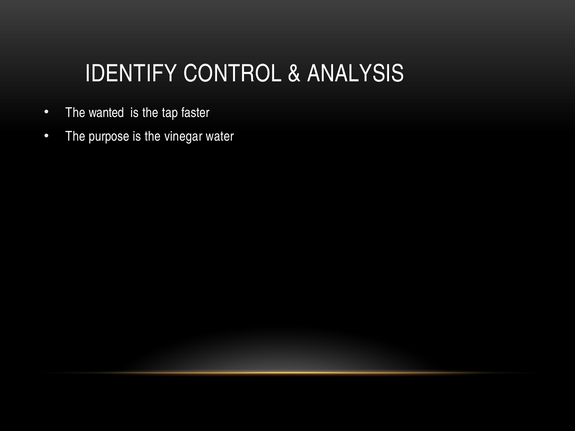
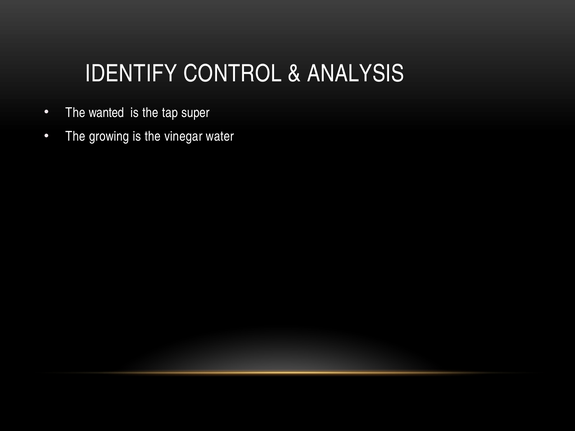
faster: faster -> super (196, 113)
purpose: purpose -> growing (109, 136)
